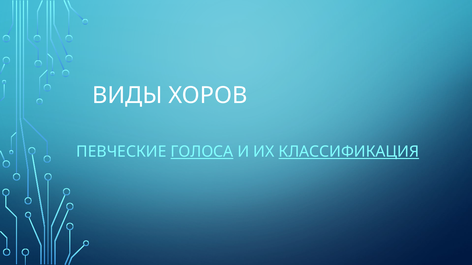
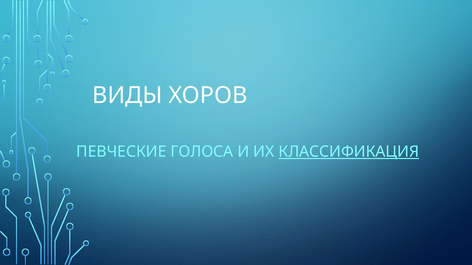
ГОЛОСА underline: present -> none (202, 152)
